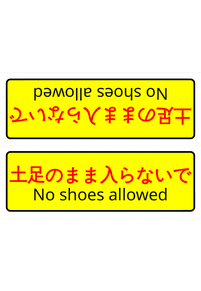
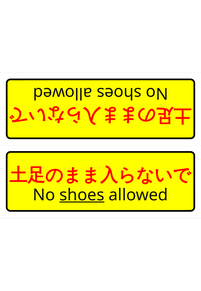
shoes underline: none -> present (82, 195)
